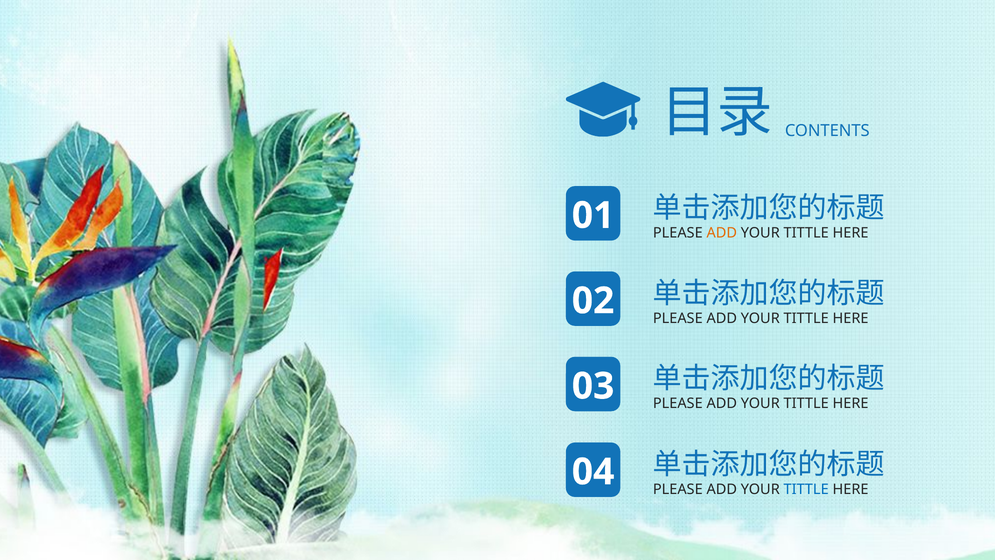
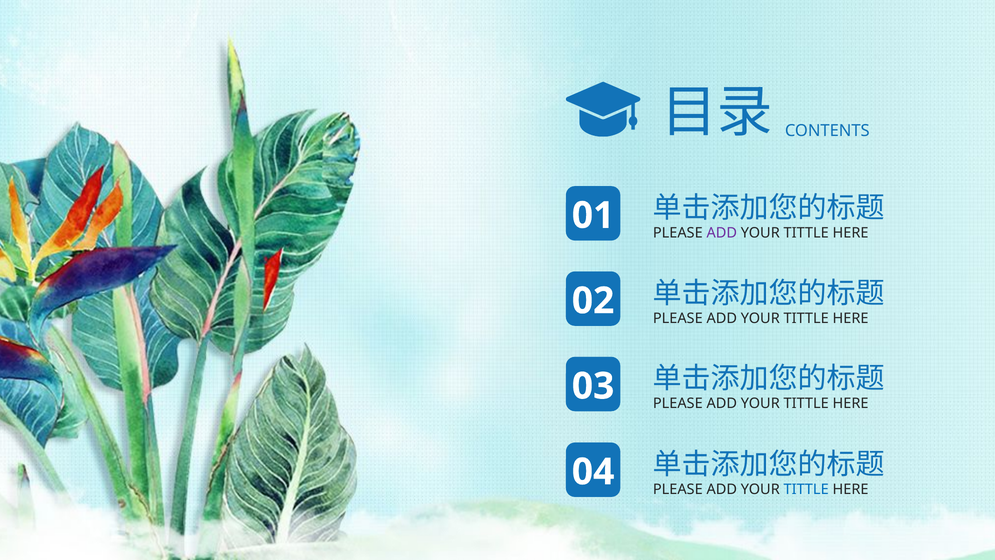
ADD colour: orange -> purple (722, 233)
